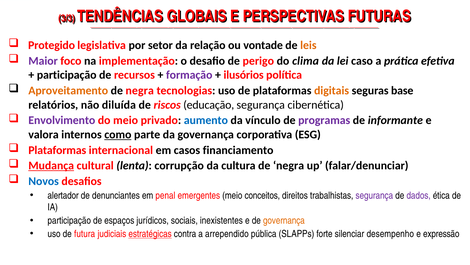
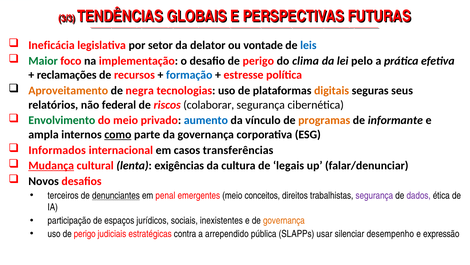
Protegido: Protegido -> Ineficácia (52, 45)
relação: relação -> delator (208, 45)
leis colour: orange -> blue (308, 45)
Maior colour: purple -> green (43, 61)
caso: caso -> pelo (362, 61)
participação: participação -> reclamações (67, 75)
formação colour: purple -> blue (189, 75)
ilusórios: ilusórios -> estresse (244, 75)
base: base -> seus (402, 90)
diluída: diluída -> federal (119, 105)
educação: educação -> colaborar (209, 105)
Envolvimento colour: purple -> green (62, 120)
programas colour: purple -> orange (324, 120)
valora: valora -> ampla (44, 134)
Plataformas: Plataformas -> Informados (57, 150)
financiamento: financiamento -> transferências (238, 150)
corrupção: corrupção -> exigências (179, 165)
cultura de negra: negra -> legais (289, 165)
Novos colour: blue -> black (44, 181)
alertador: alertador -> terceiros (63, 195)
denunciantes underline: none -> present (116, 195)
uso de futura: futura -> perigo (85, 233)
estratégicas underline: present -> none (150, 233)
forte: forte -> usar (324, 233)
